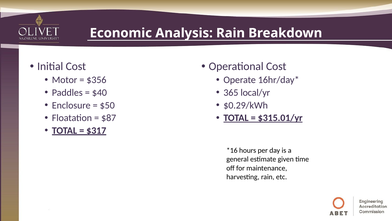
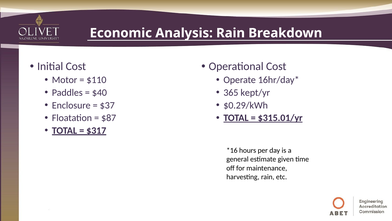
$356: $356 -> $110 (96, 80)
local/yr: local/yr -> kept/yr (255, 92)
$50: $50 -> $37 (107, 105)
